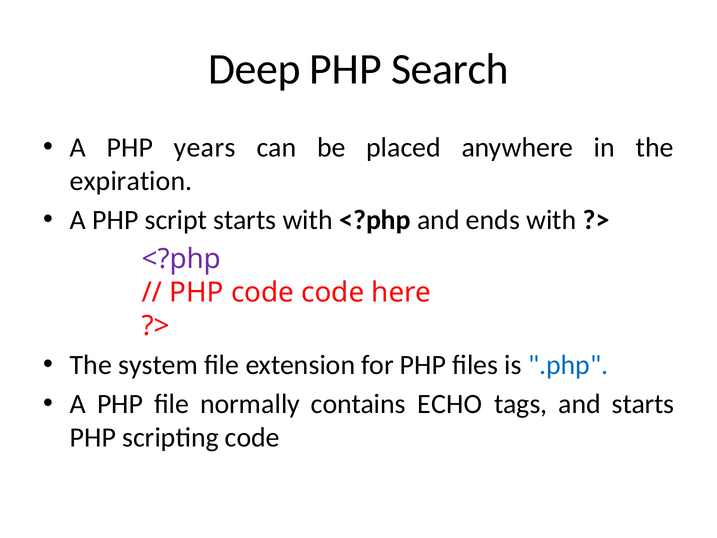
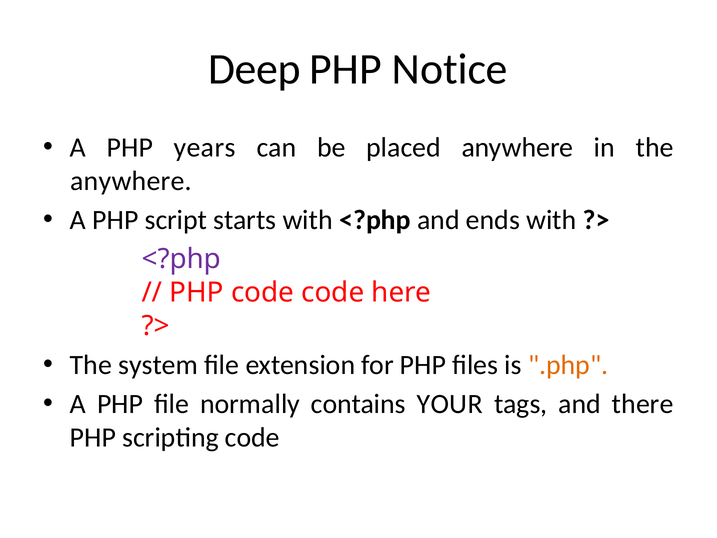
Search: Search -> Notice (450, 69)
expiration: expiration -> anywhere (131, 181)
.php colour: blue -> orange (568, 365)
ECHO: ECHO -> YOUR (450, 404)
and starts: starts -> there (643, 404)
